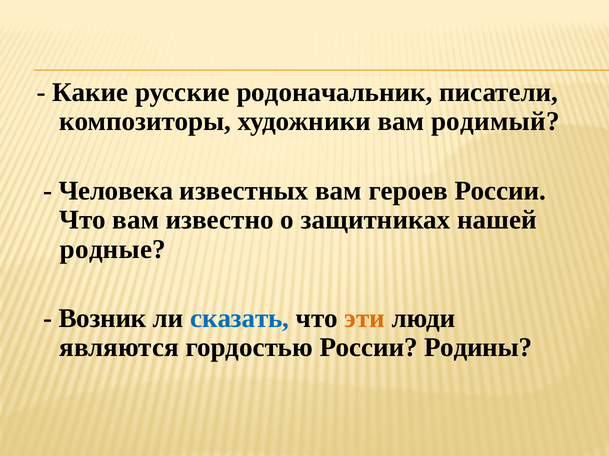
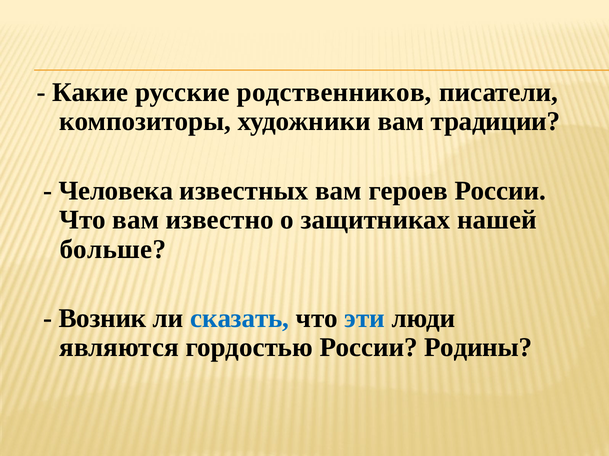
родоначальник: родоначальник -> родственников (334, 92)
родимый: родимый -> традиции (496, 122)
родные: родные -> больше (113, 250)
эти colour: orange -> blue (365, 319)
